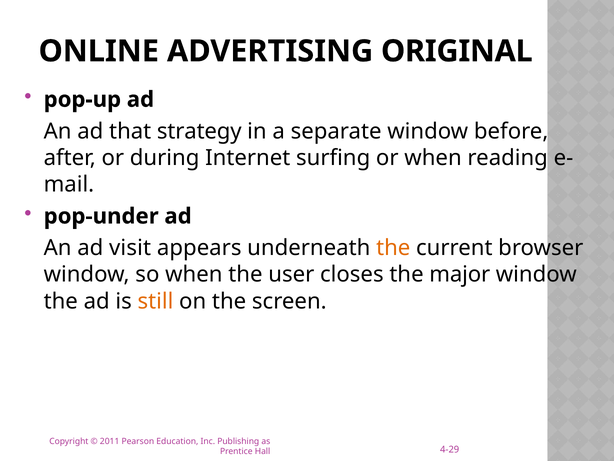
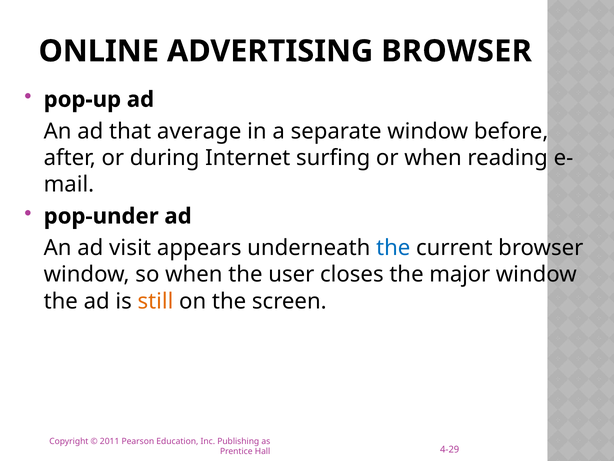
ADVERTISING ORIGINAL: ORIGINAL -> BROWSER (457, 51)
strategy: strategy -> average (199, 131)
the colour: orange -> blue (393, 248)
